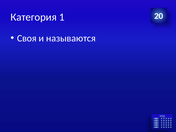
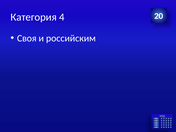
1: 1 -> 4 (62, 17)
называются: называются -> российским (71, 38)
